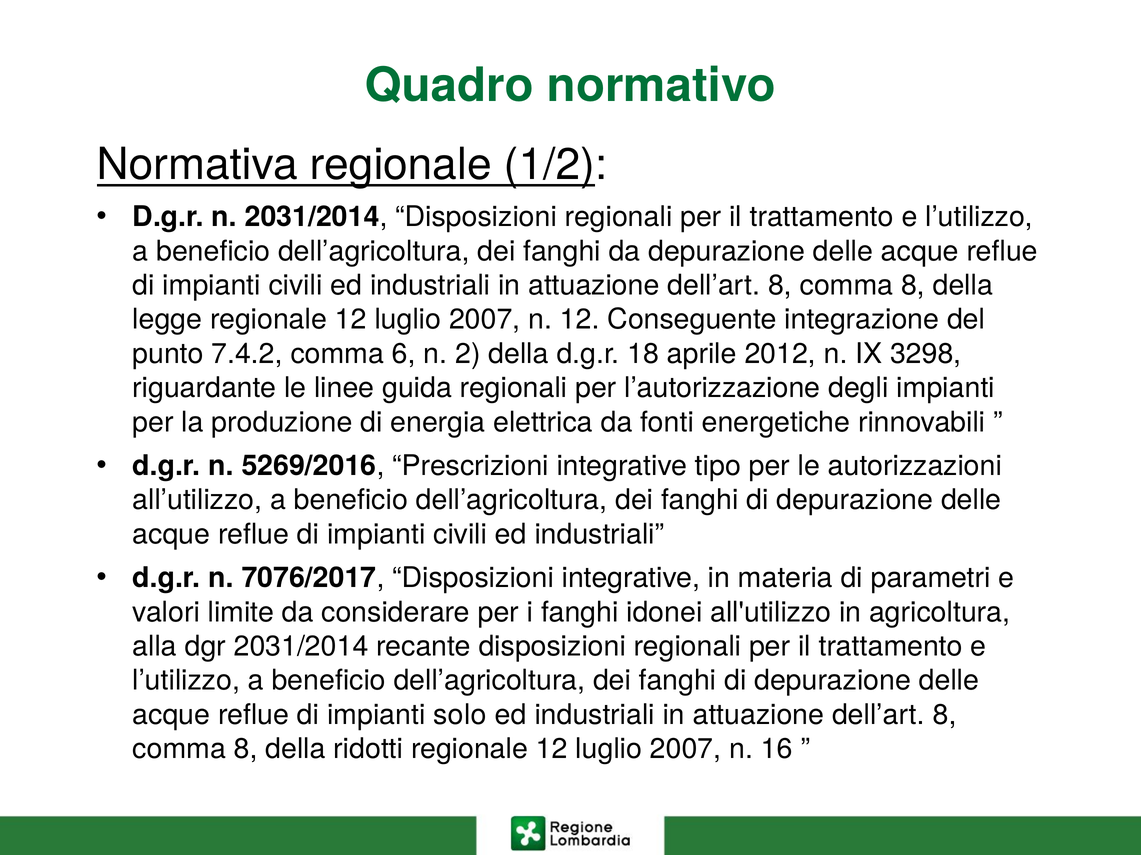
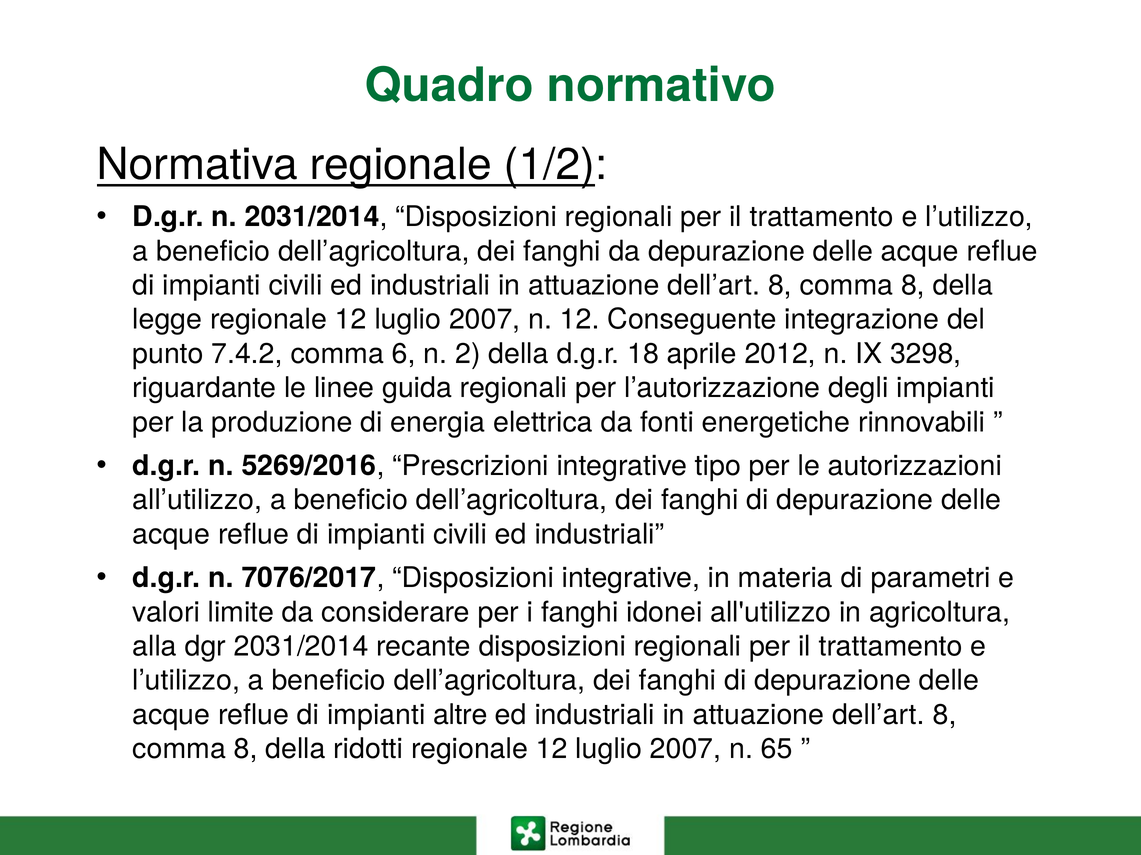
solo: solo -> altre (460, 715)
16: 16 -> 65 (777, 750)
